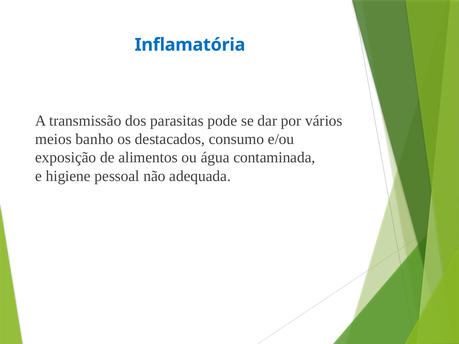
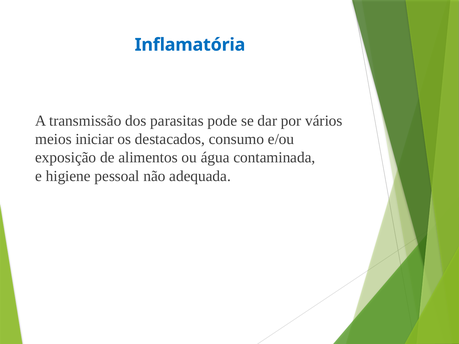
banho: banho -> iniciar (95, 139)
